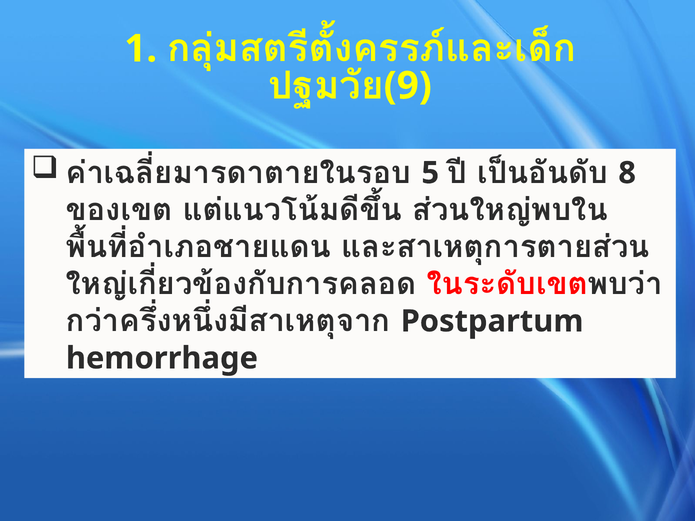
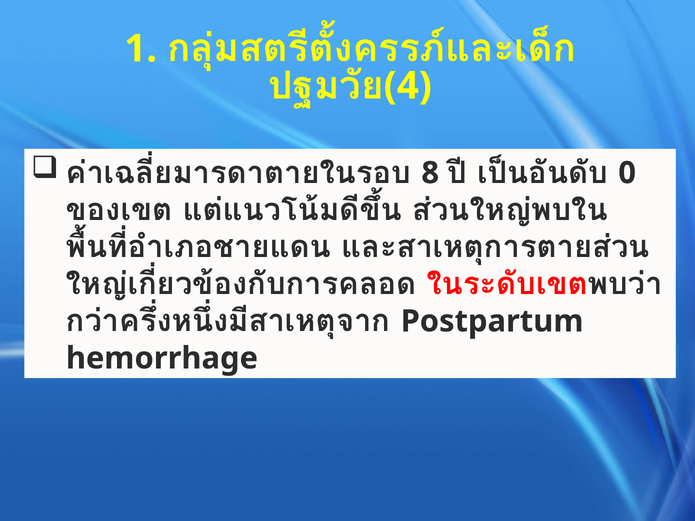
9: 9 -> 4 (408, 86)
5: 5 -> 8 (430, 173)
8: 8 -> 0 (627, 173)
